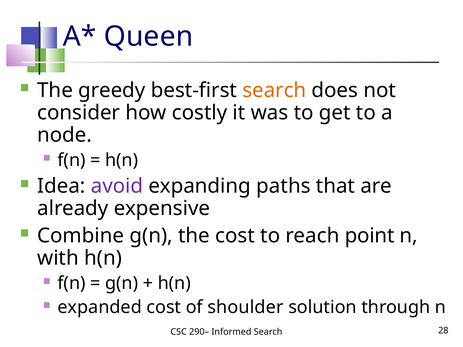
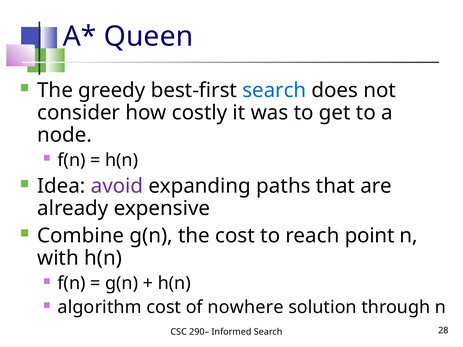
search colour: orange -> blue (274, 91)
expanded: expanded -> algorithm (100, 308)
shoulder: shoulder -> nowhere (246, 308)
